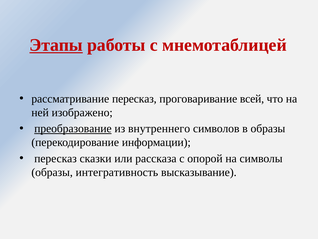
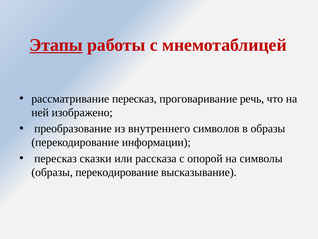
всей: всей -> речь (252, 98)
преобразование underline: present -> none (73, 128)
интегративность: интегративность -> перекодирование (117, 172)
